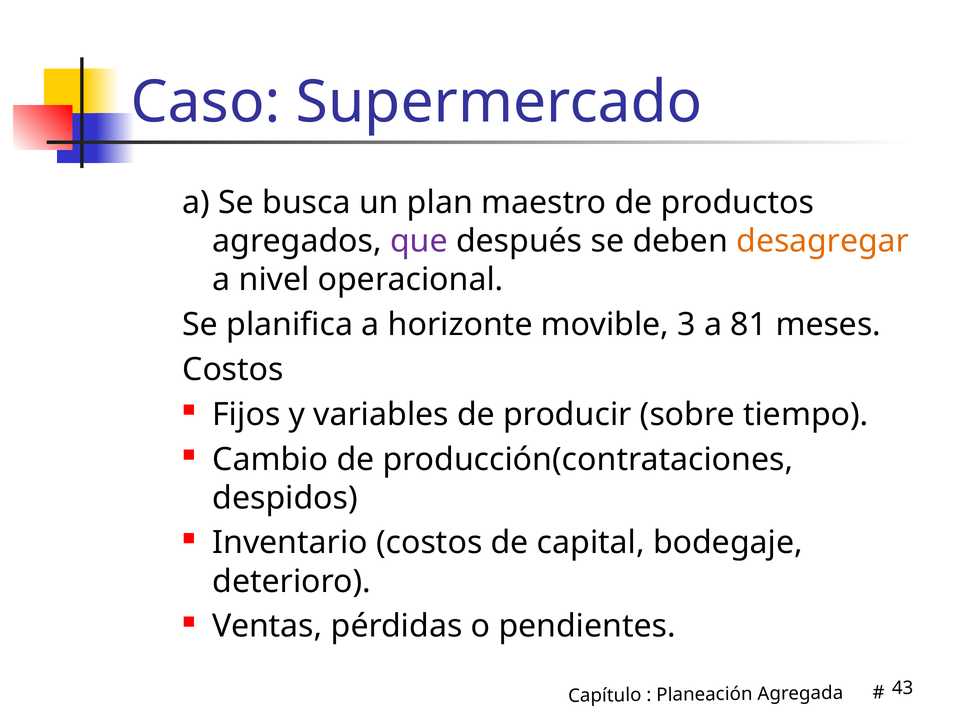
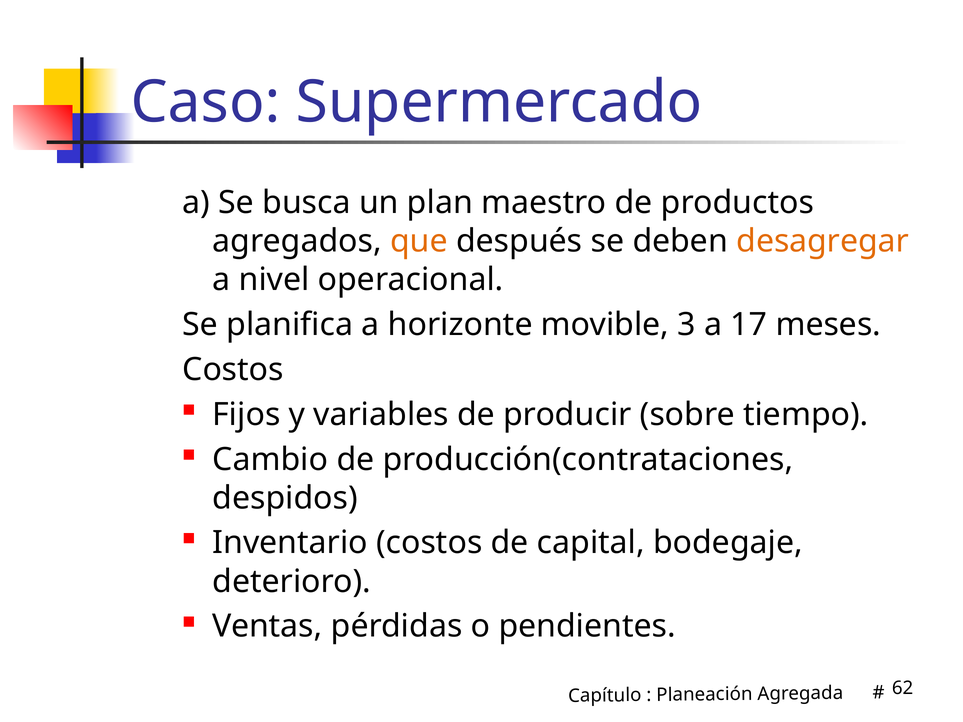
que colour: purple -> orange (419, 241)
81: 81 -> 17 (749, 325)
43: 43 -> 62 (903, 688)
